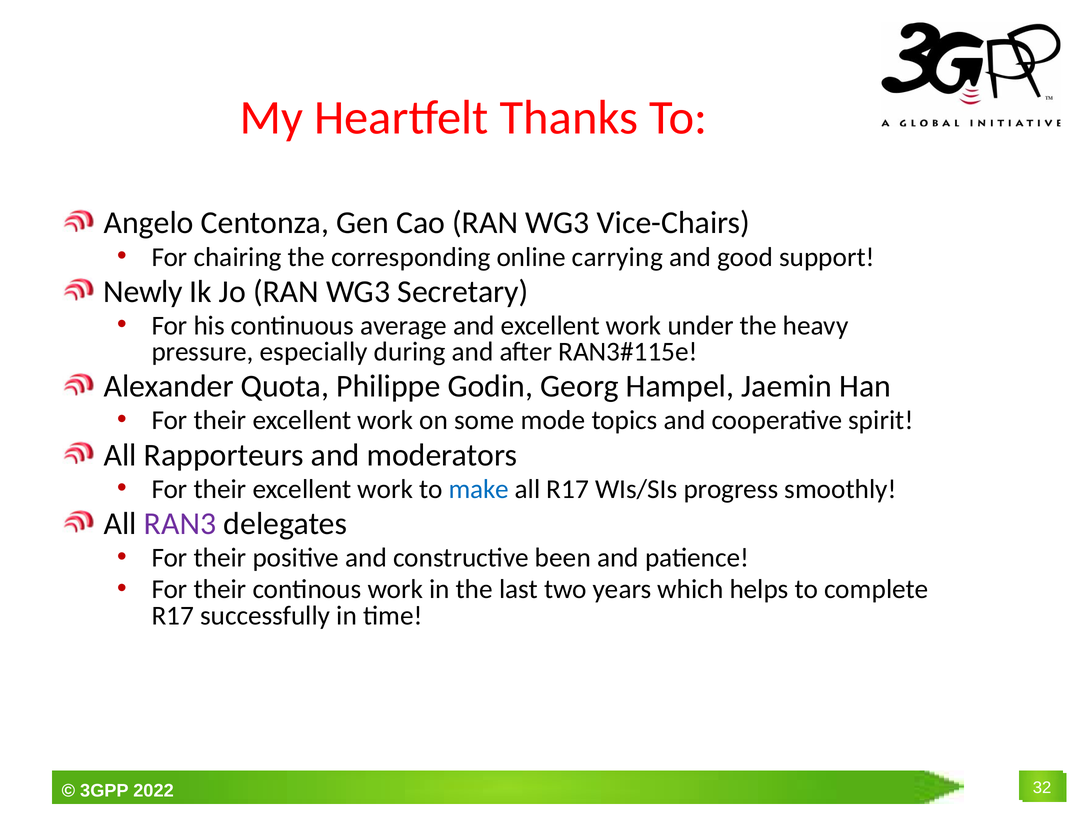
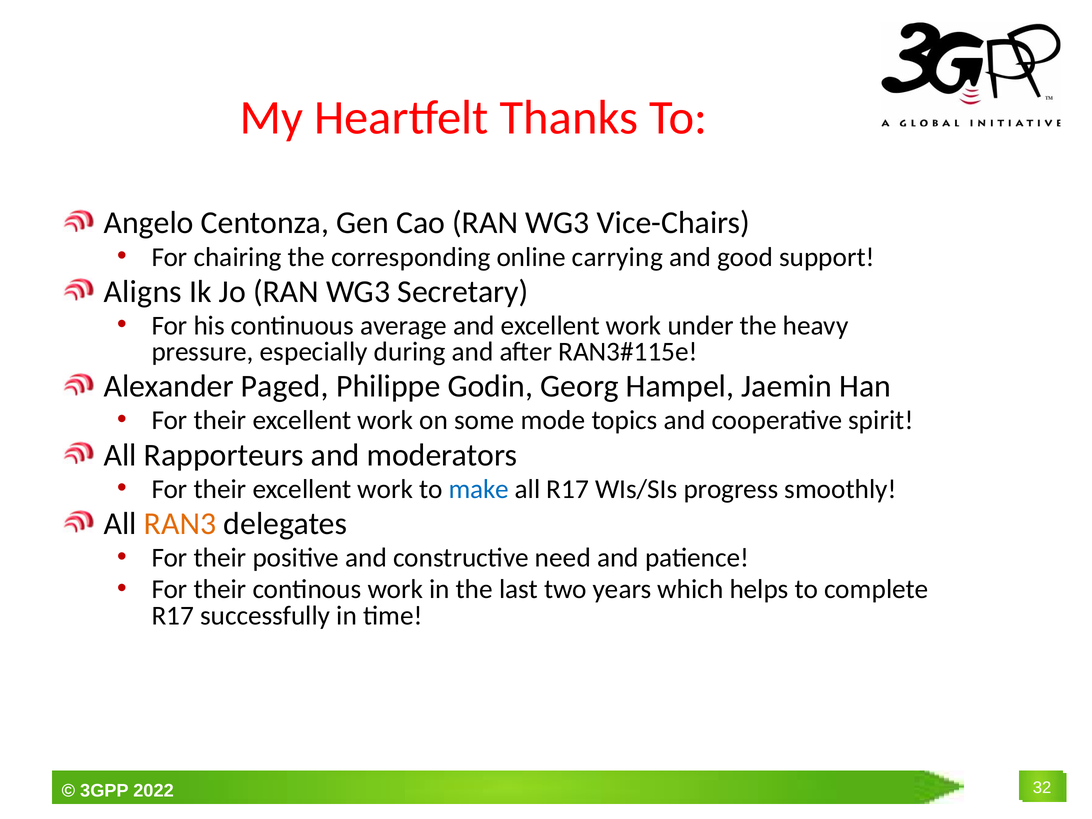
Newly: Newly -> Aligns (143, 292)
Quota: Quota -> Paged (285, 386)
RAN3 colour: purple -> orange (180, 524)
been: been -> need (563, 558)
